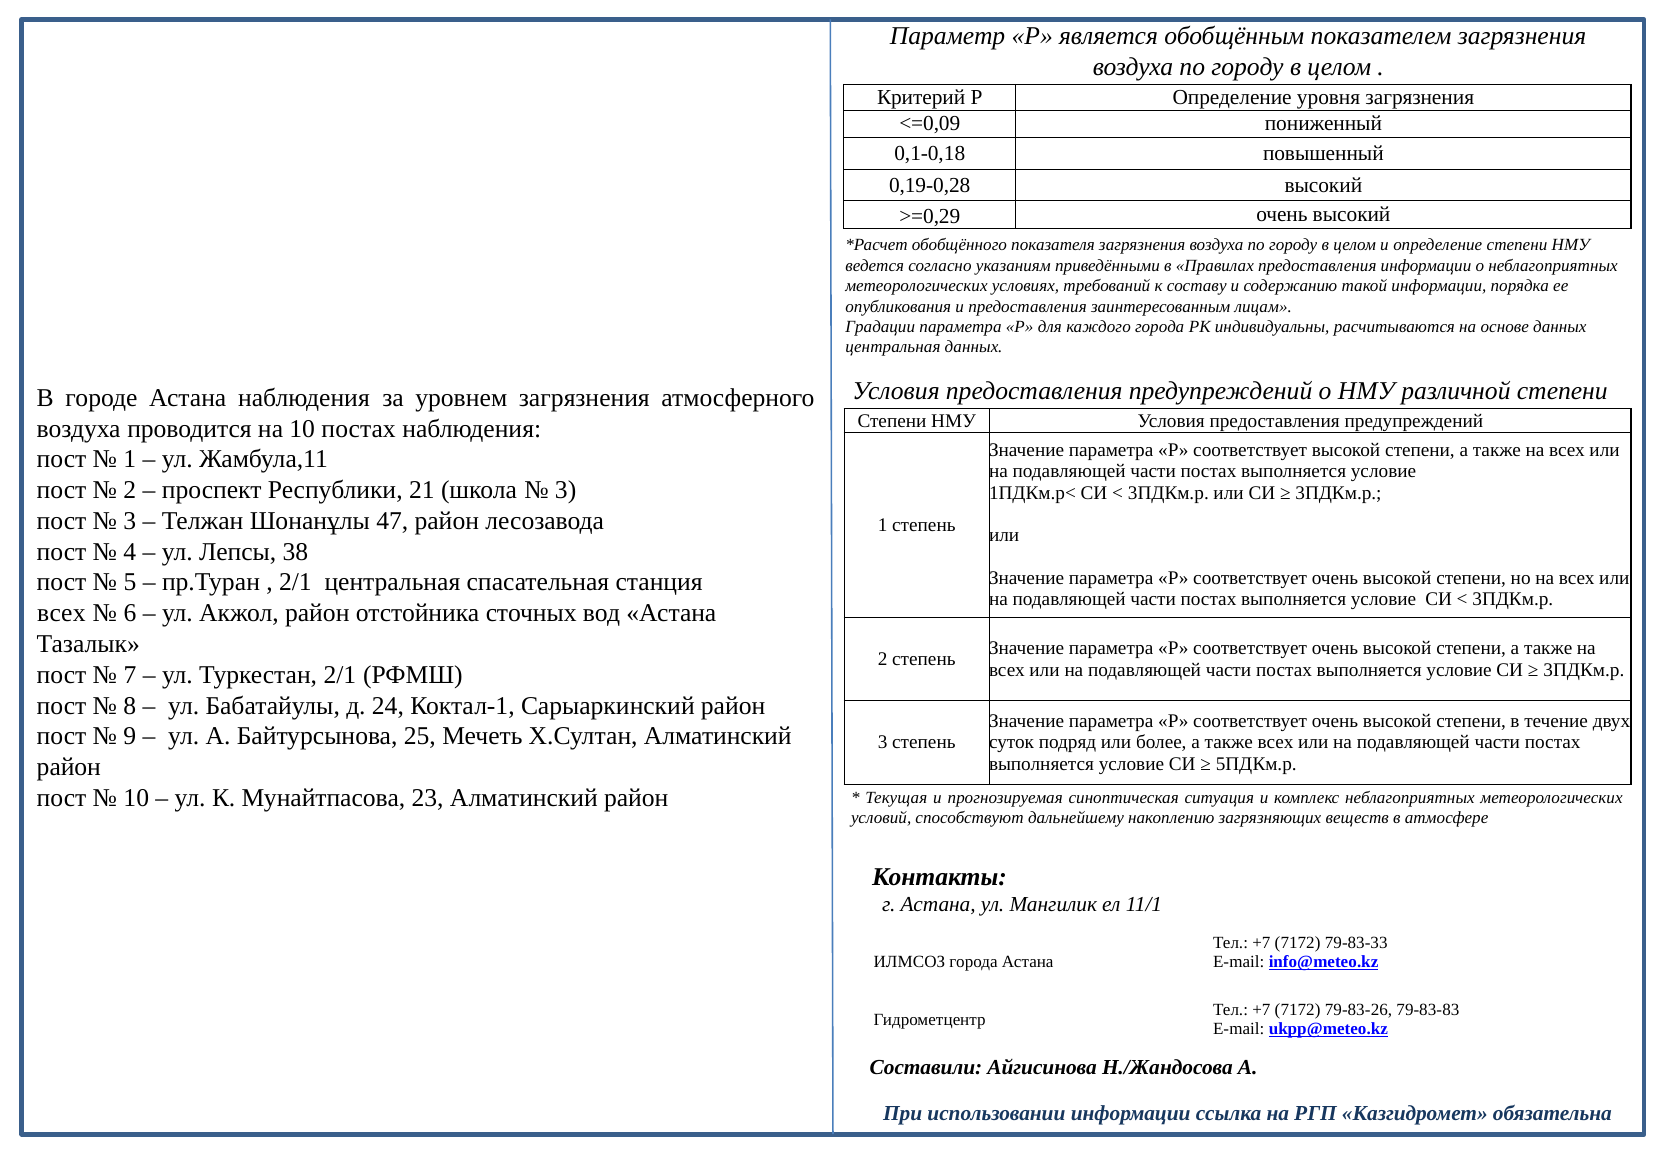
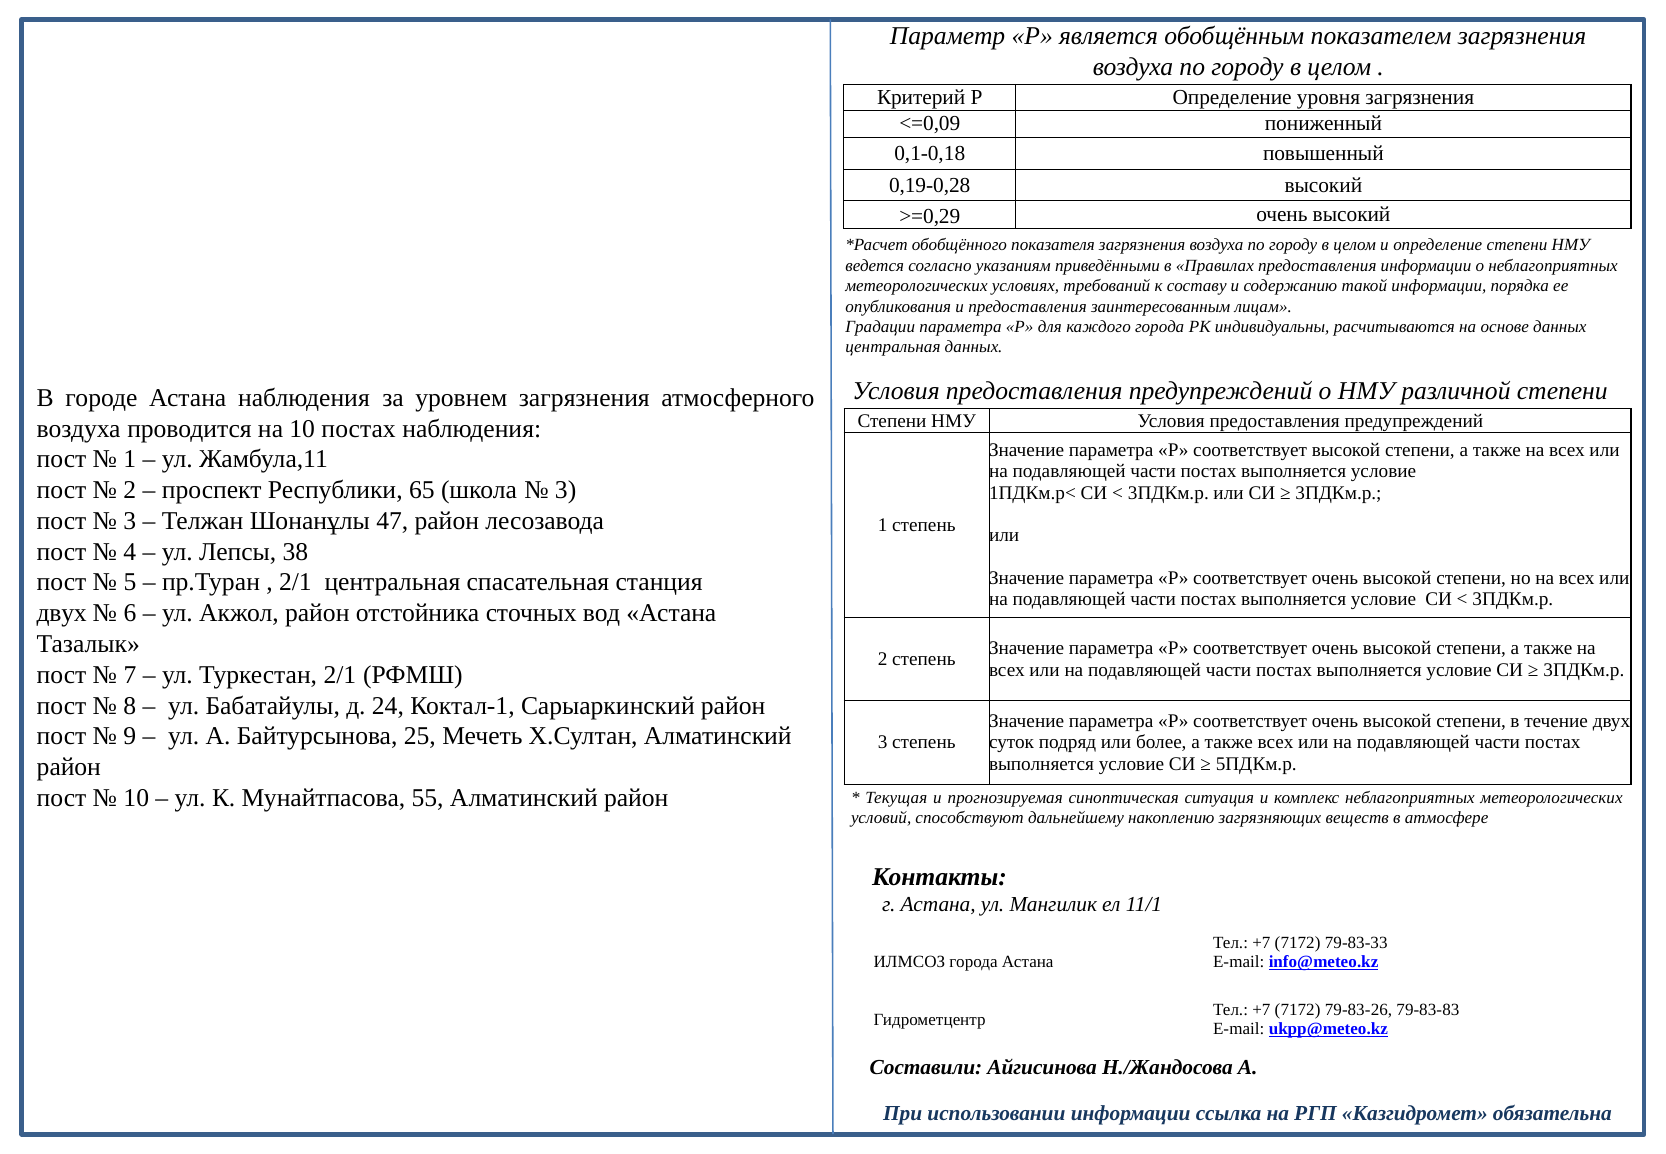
21: 21 -> 65 (422, 490)
всех: всех -> двух (62, 613)
23: 23 -> 55 (428, 797)
